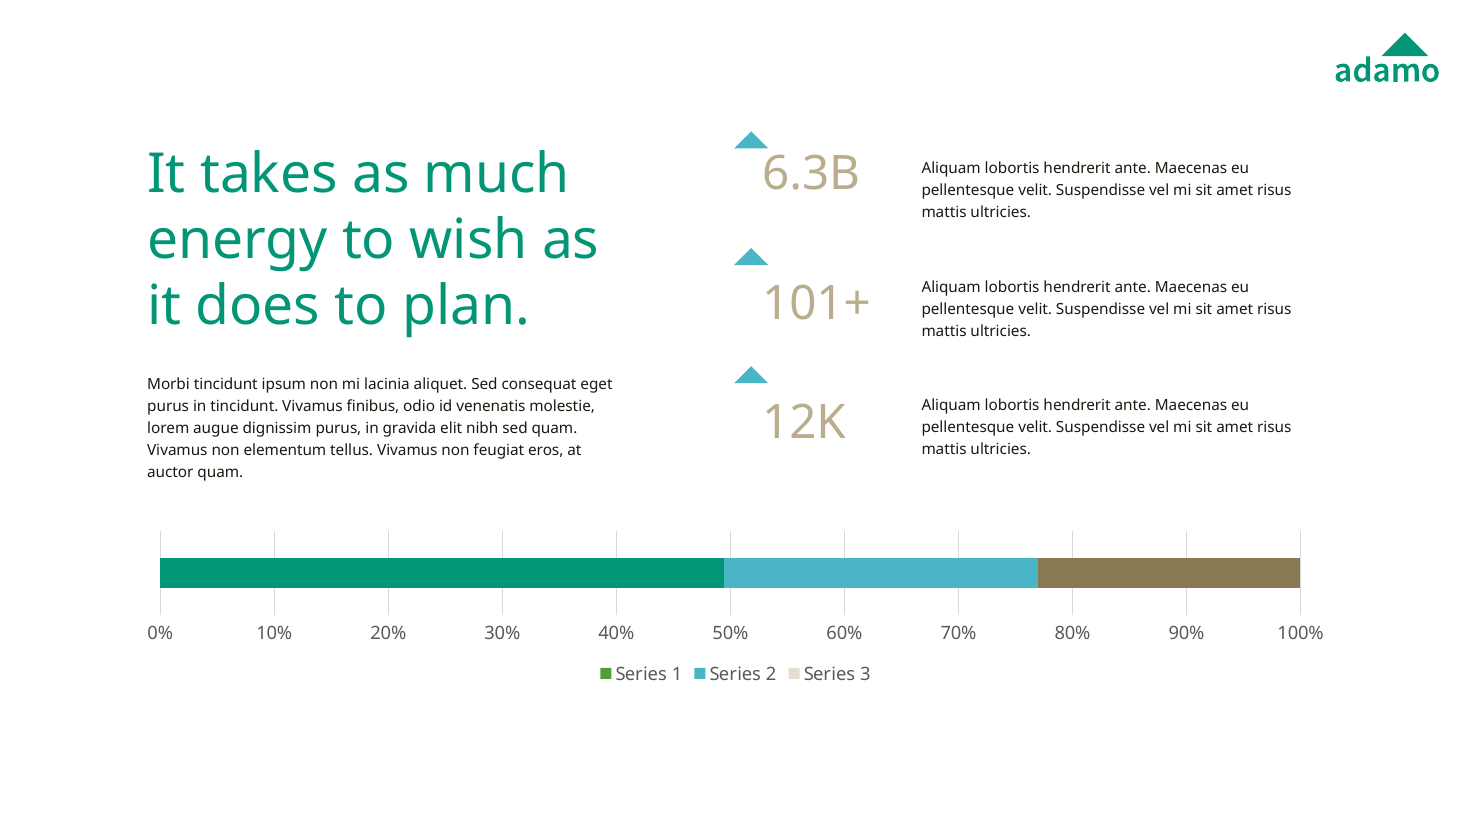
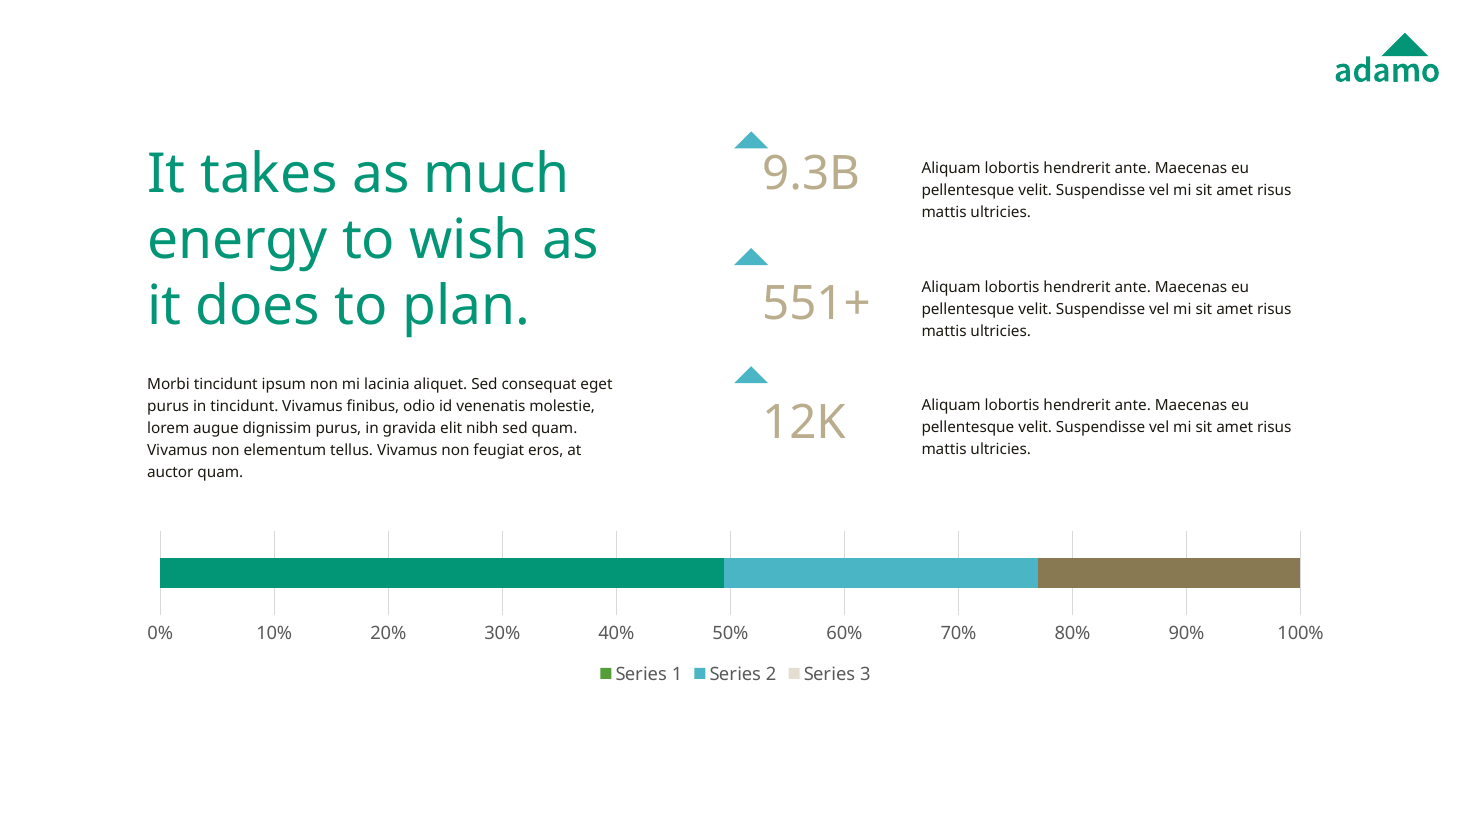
6.3B: 6.3B -> 9.3B (811, 174)
101+: 101+ -> 551+ (816, 304)
